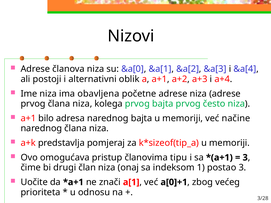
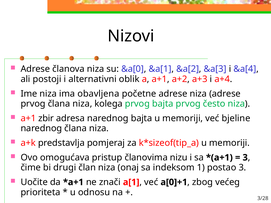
bilo: bilo -> zbir (46, 118)
načine: načine -> bjeline (236, 118)
tipu: tipu -> nizu (179, 158)
